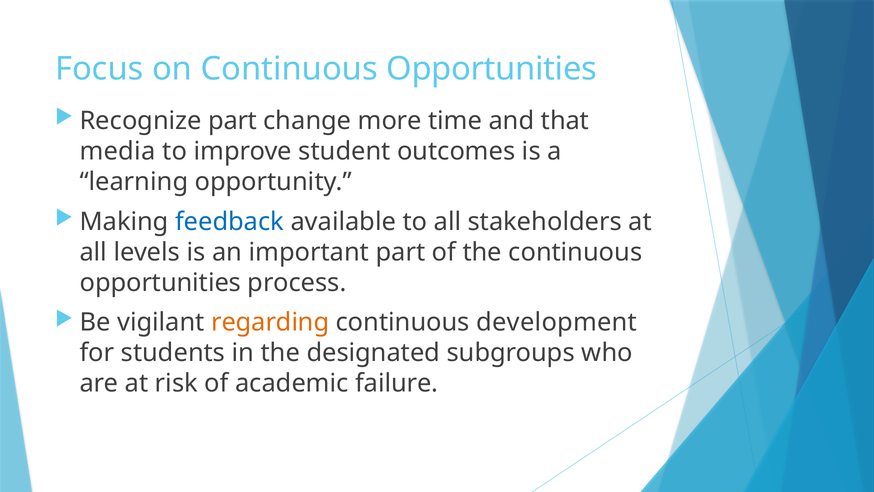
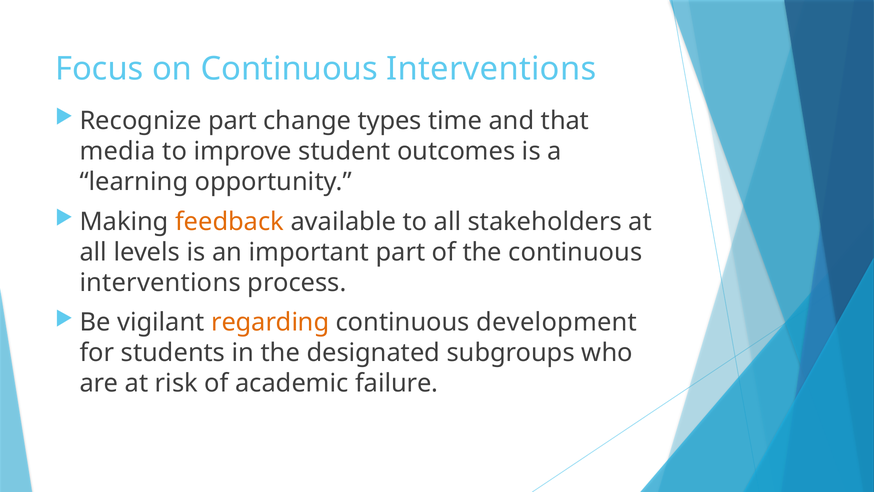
on Continuous Opportunities: Opportunities -> Interventions (491, 69)
more: more -> types (390, 121)
feedback colour: blue -> orange (230, 221)
opportunities: opportunities -> interventions (160, 283)
